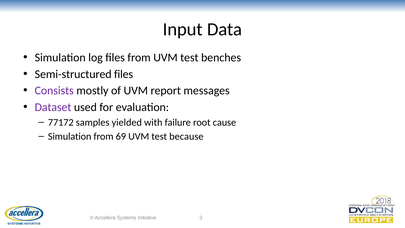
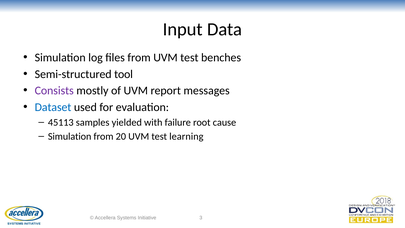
Semi-structured files: files -> tool (124, 74)
Dataset colour: purple -> blue (53, 107)
77172: 77172 -> 45113 (61, 122)
69: 69 -> 20 (121, 136)
because: because -> learning (186, 136)
